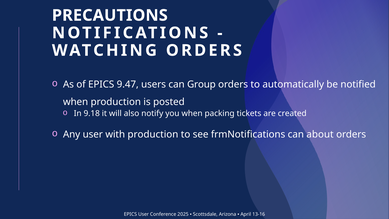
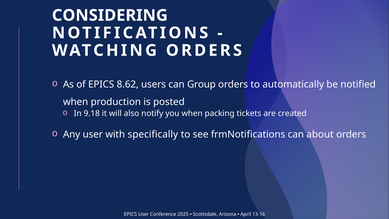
PRECAUTIONS: PRECAUTIONS -> CONSIDERING (110, 15)
9.47: 9.47 -> 8.62 (128, 84)
with production: production -> specifically (153, 134)
